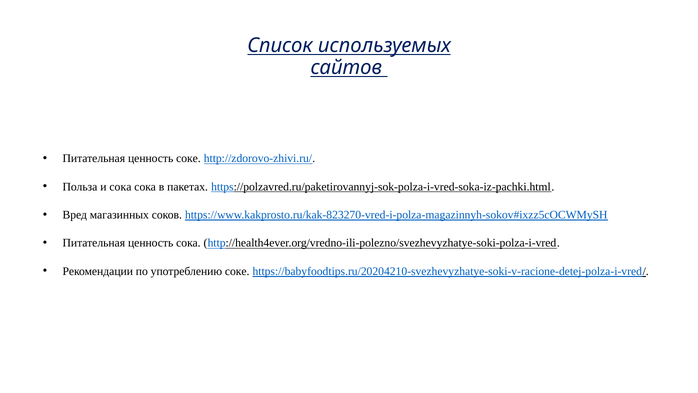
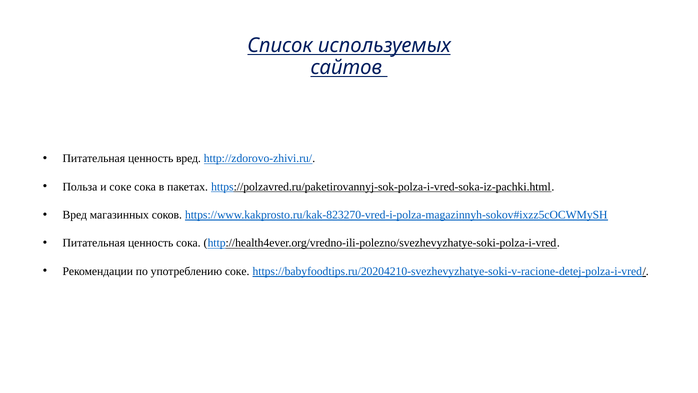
ценность соке: соке -> вред (188, 158)
и сока: сока -> соке (120, 187)
